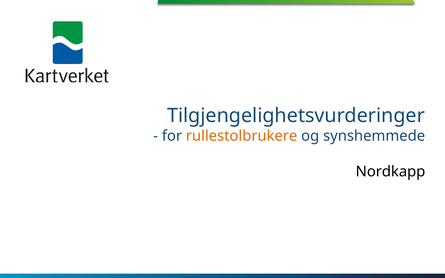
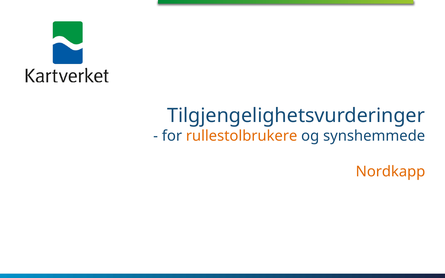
Nordkapp colour: black -> orange (390, 172)
